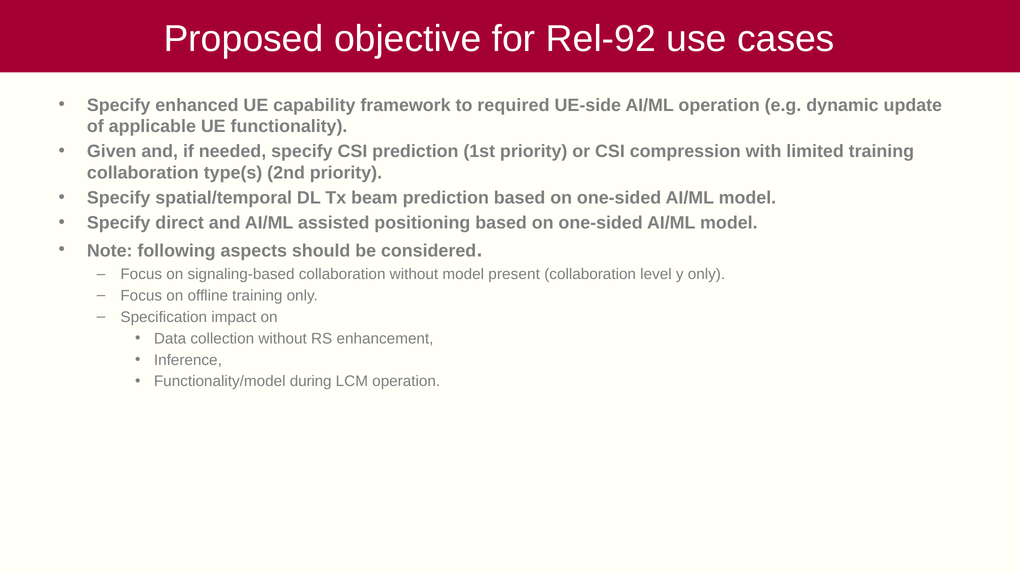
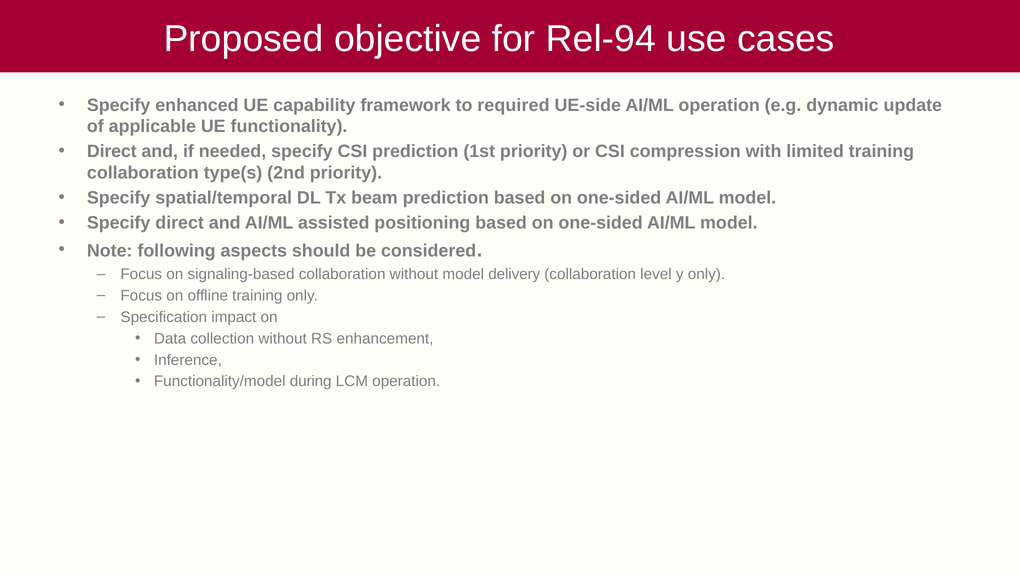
Rel-92: Rel-92 -> Rel-94 (601, 39)
Given: Given -> Direct (112, 151)
present: present -> delivery (514, 274)
